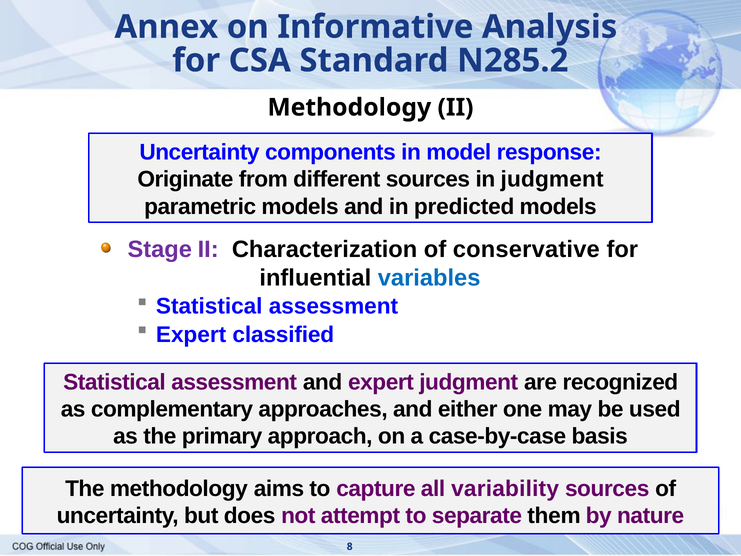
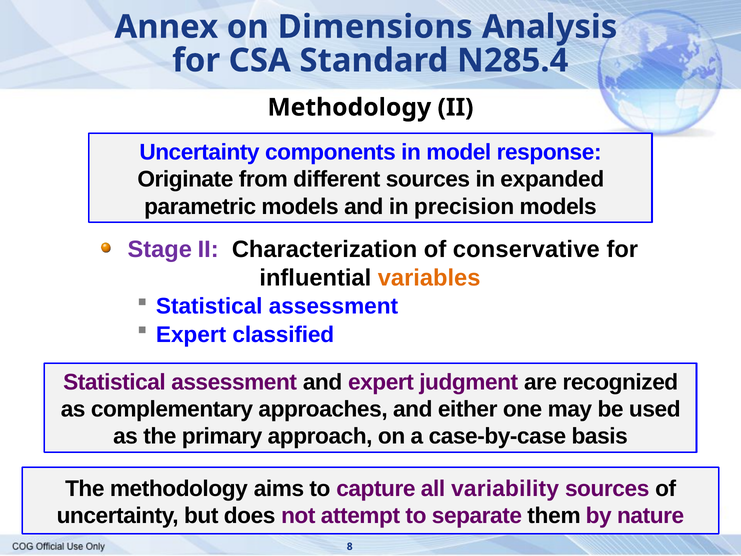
Informative: Informative -> Dimensions (375, 27)
N285.2: N285.2 -> N285.4 (513, 60)
in judgment: judgment -> expanded (552, 179)
predicted: predicted -> precision (464, 207)
variables colour: blue -> orange (429, 278)
